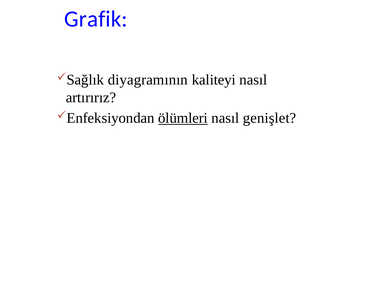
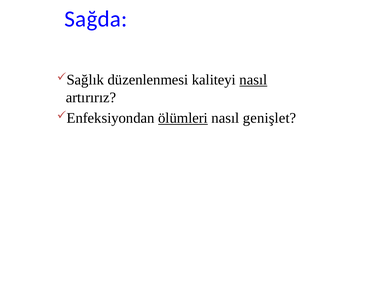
Grafik: Grafik -> Sağda (96, 19)
diyagramının: diyagramının -> düzenlenmesi (148, 80)
nasıl underline: none -> present (253, 80)
